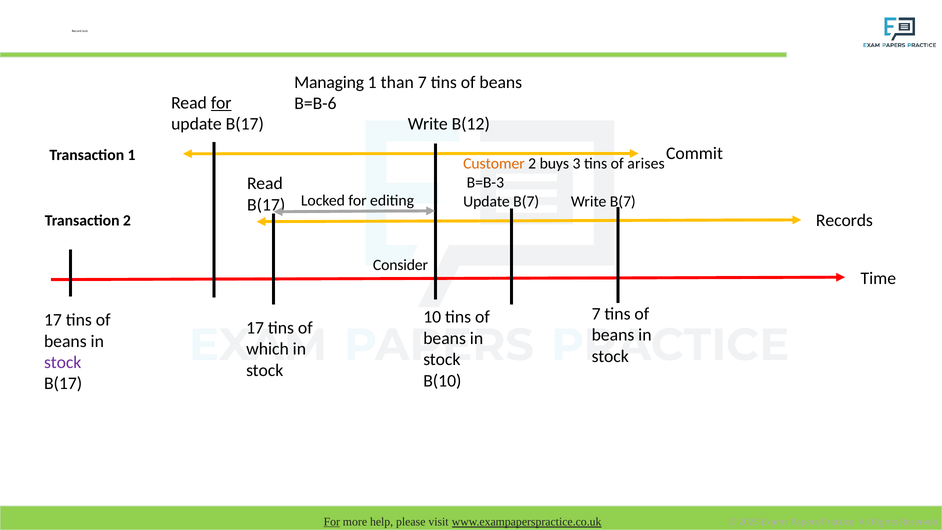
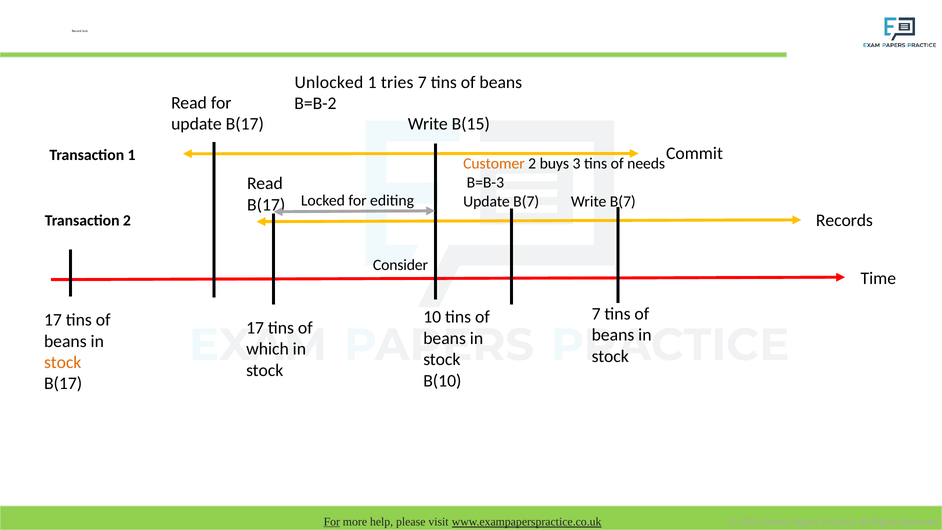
Managing: Managing -> Unlocked (329, 82)
than: than -> tries (397, 82)
for underline: present -> none (221, 103)
B=B-6: B=B-6 -> B=B-2 (315, 104)
B(12: B(12 -> B(15 (471, 124)
arises: arises -> needs (646, 164)
stock colour: purple -> orange (63, 362)
